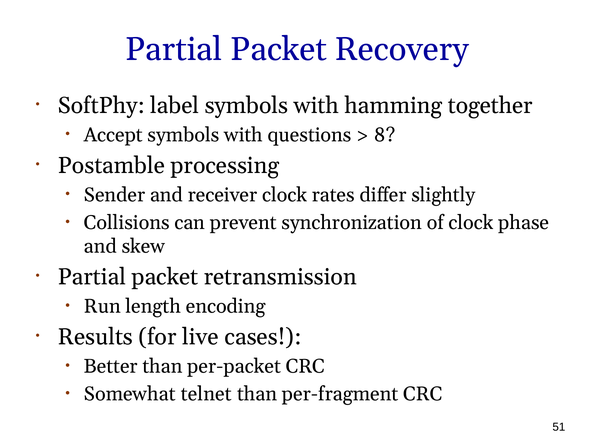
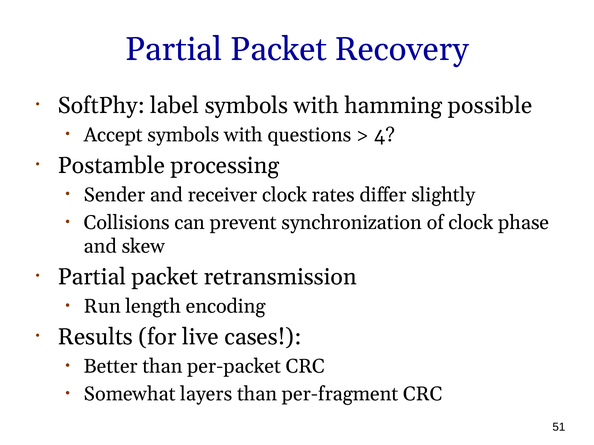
together: together -> possible (490, 106)
8: 8 -> 4 (384, 135)
telnet: telnet -> layers (206, 394)
